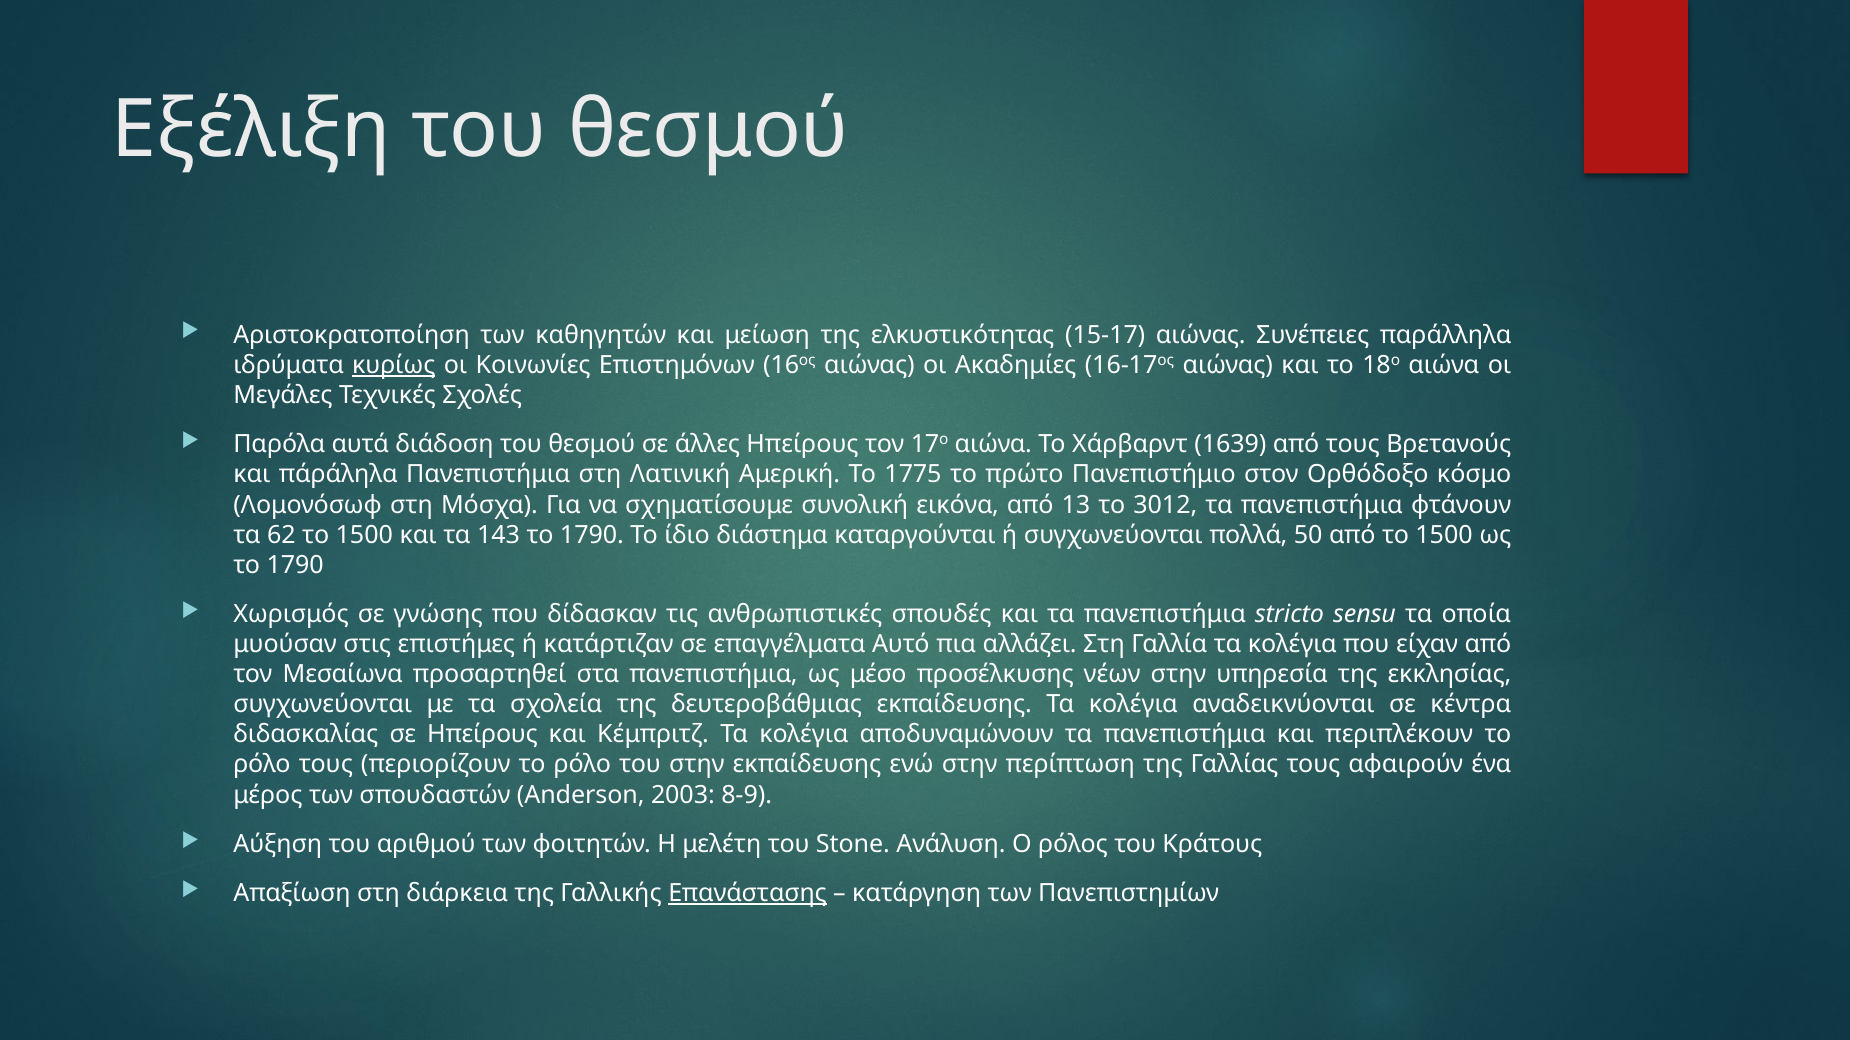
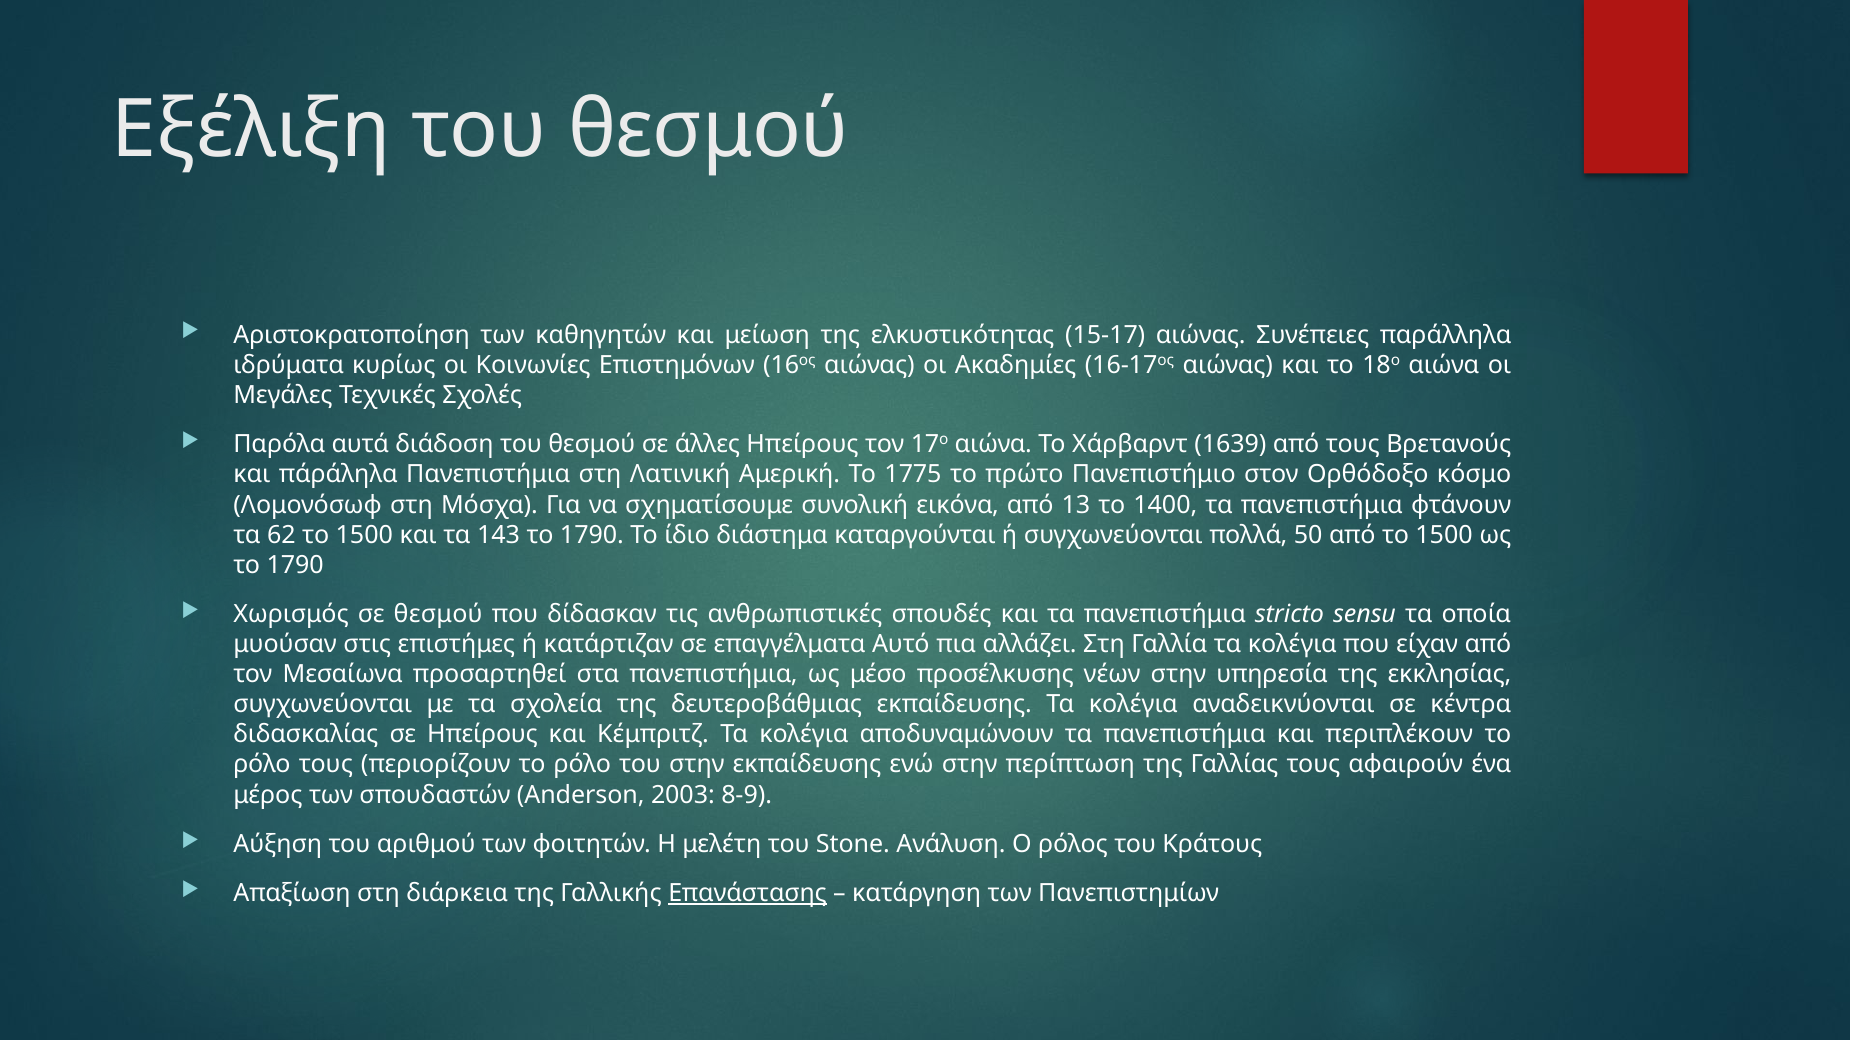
κυρίως underline: present -> none (394, 365)
3012: 3012 -> 1400 (1165, 505)
σε γνώσης: γνώσης -> θεσμού (438, 615)
